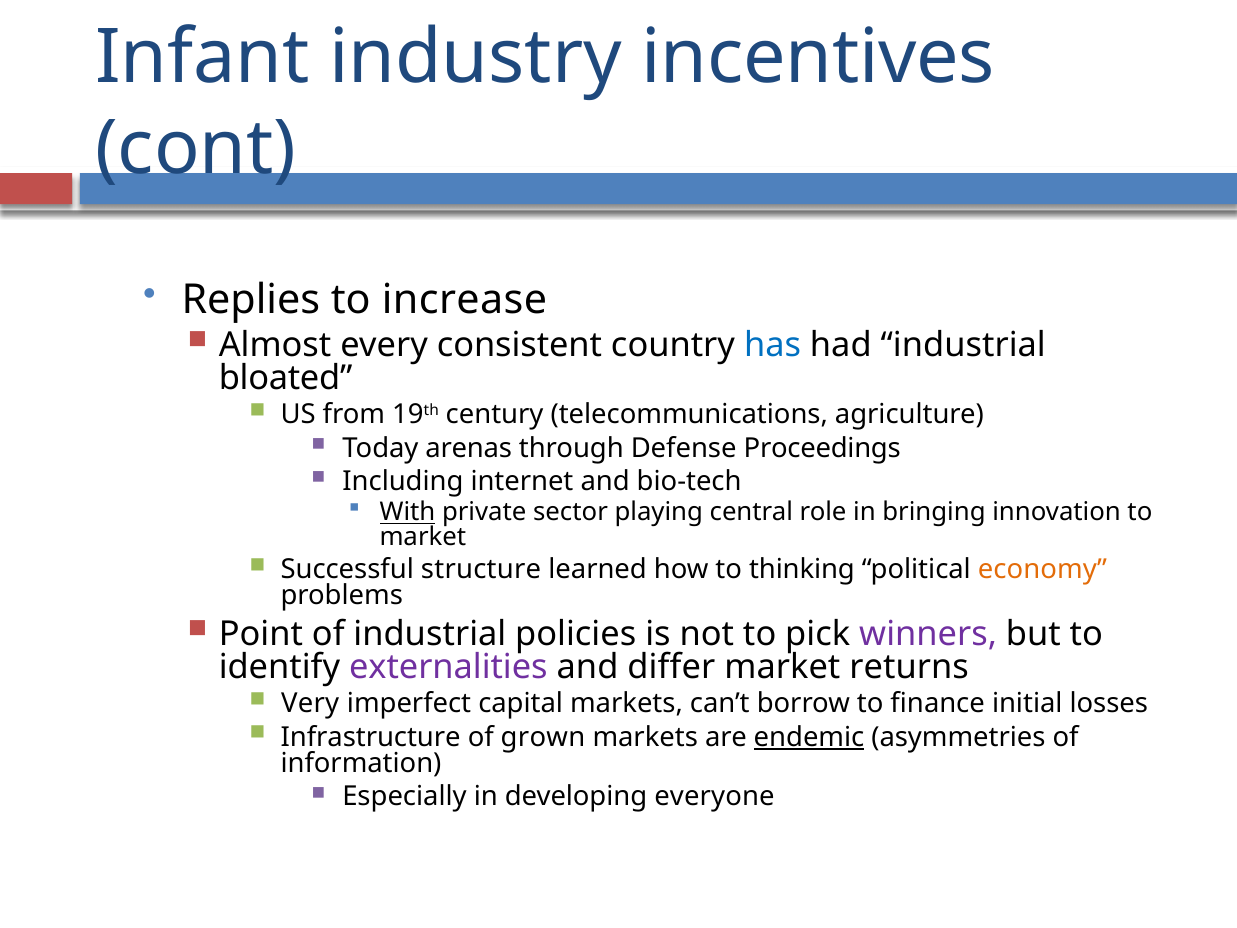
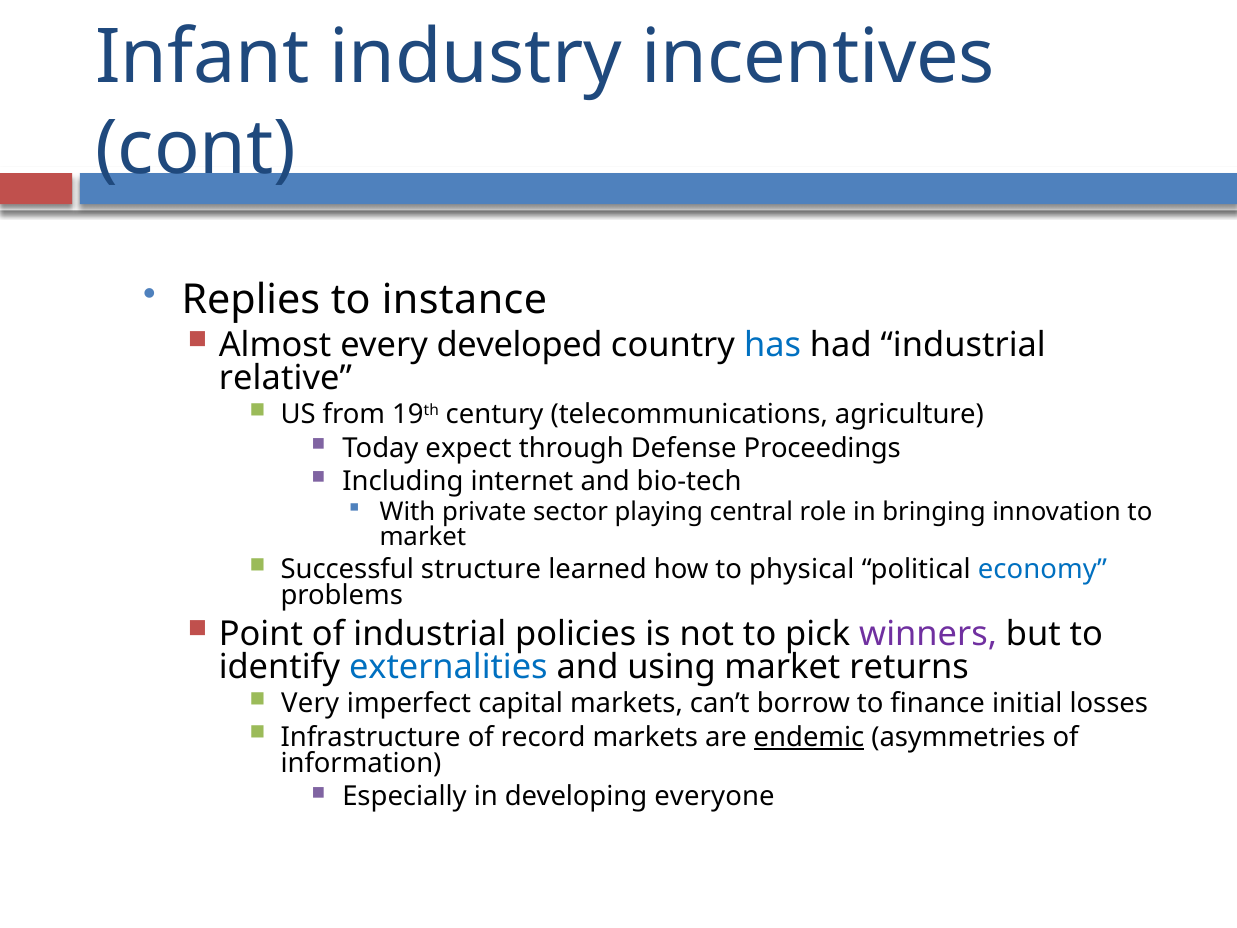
increase: increase -> instance (464, 300)
consistent: consistent -> developed (520, 345)
bloated: bloated -> relative (285, 378)
arenas: arenas -> expect (469, 448)
With underline: present -> none (407, 512)
thinking: thinking -> physical (802, 569)
economy colour: orange -> blue (1042, 569)
externalities colour: purple -> blue (448, 667)
differ: differ -> using (672, 667)
grown: grown -> record (543, 737)
